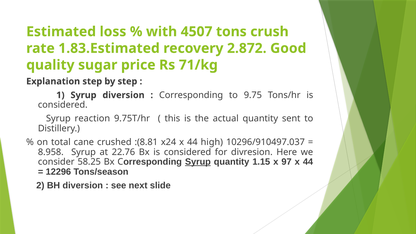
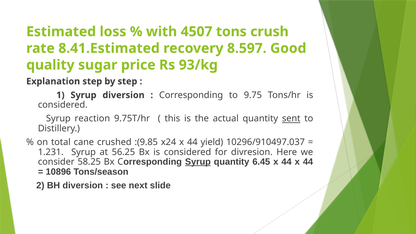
1.83.Estimated: 1.83.Estimated -> 8.41.Estimated (109, 48)
2.872: 2.872 -> 8.597 (247, 48)
71/kg: 71/kg -> 93/kg (198, 65)
sent underline: none -> present (291, 119)
:(8.81: :(8.81 -> :(9.85 (146, 142)
high: high -> yield (212, 142)
8.958: 8.958 -> 1.231 (51, 152)
22.76: 22.76 -> 56.25 (123, 152)
1.15: 1.15 -> 6.45 (261, 162)
97: 97 -> 44 (287, 162)
12296: 12296 -> 10896 (58, 172)
